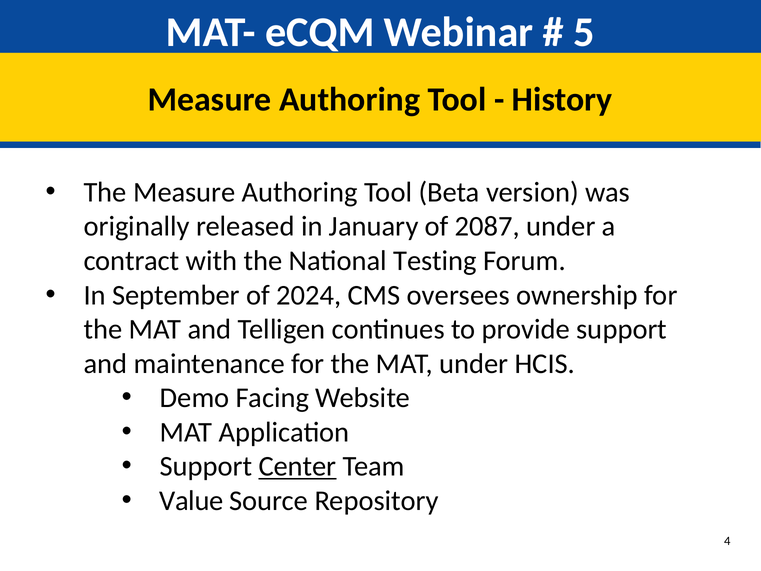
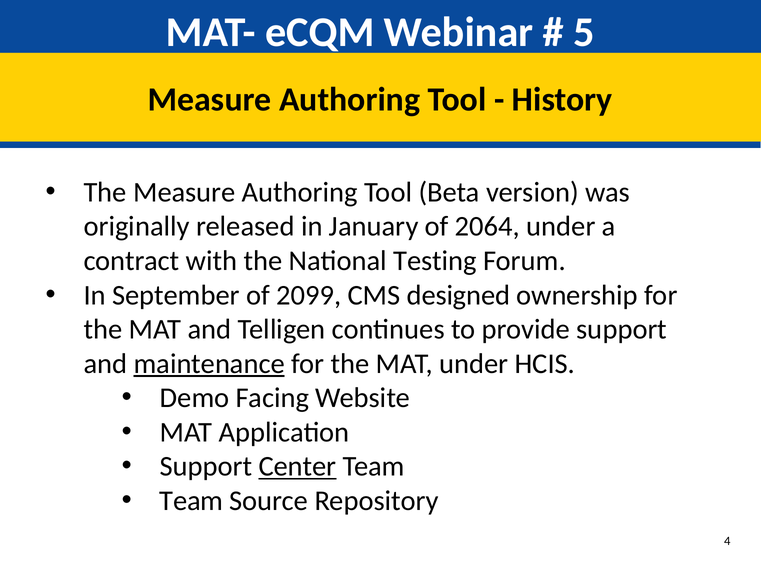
2087: 2087 -> 2064 (487, 226)
2024: 2024 -> 2099 (309, 295)
oversees: oversees -> designed (458, 295)
maintenance underline: none -> present (209, 363)
Value: Value -> Team (191, 501)
